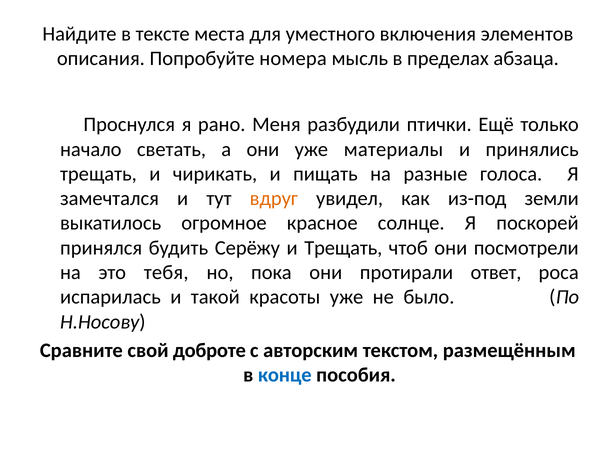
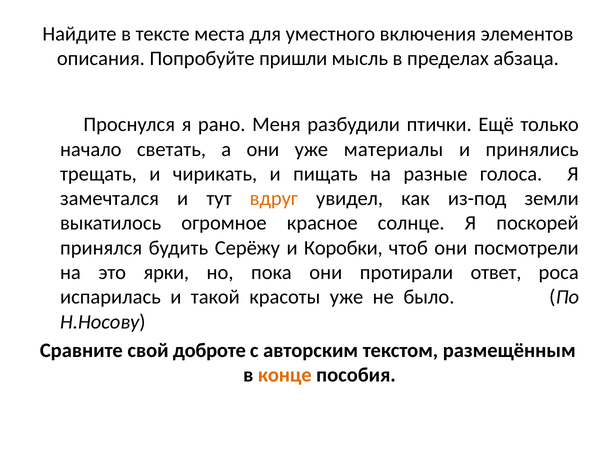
номера: номера -> пришли (293, 58)
и Трещать: Трещать -> Коробки (343, 248)
тебя: тебя -> ярки (166, 272)
конце colour: blue -> orange (285, 375)
